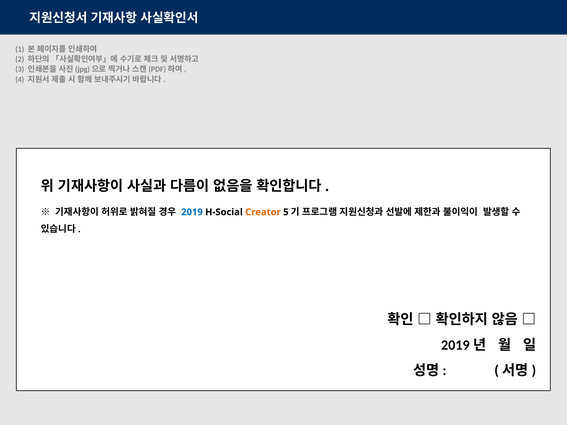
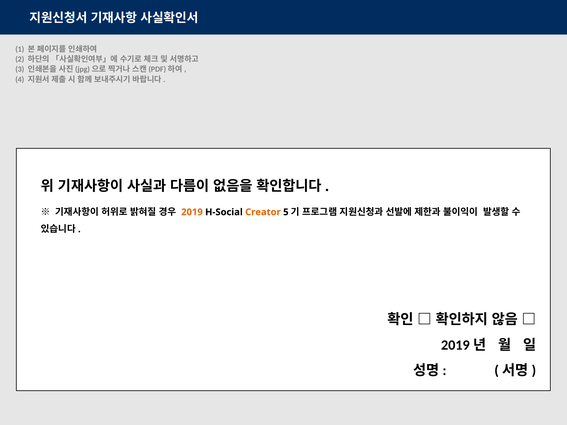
2019 colour: blue -> orange (192, 212)
